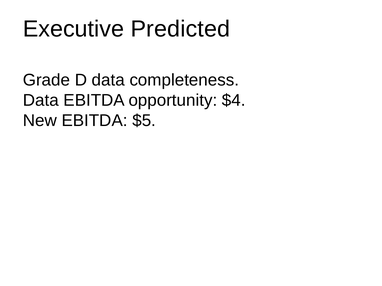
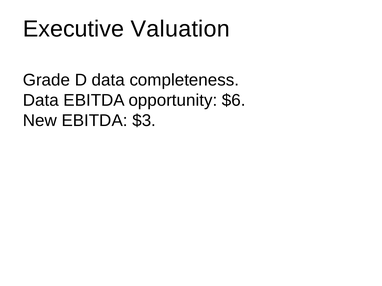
Predicted: Predicted -> Valuation (180, 29)
$4: $4 -> $6 (234, 100)
$5: $5 -> $3 (144, 121)
